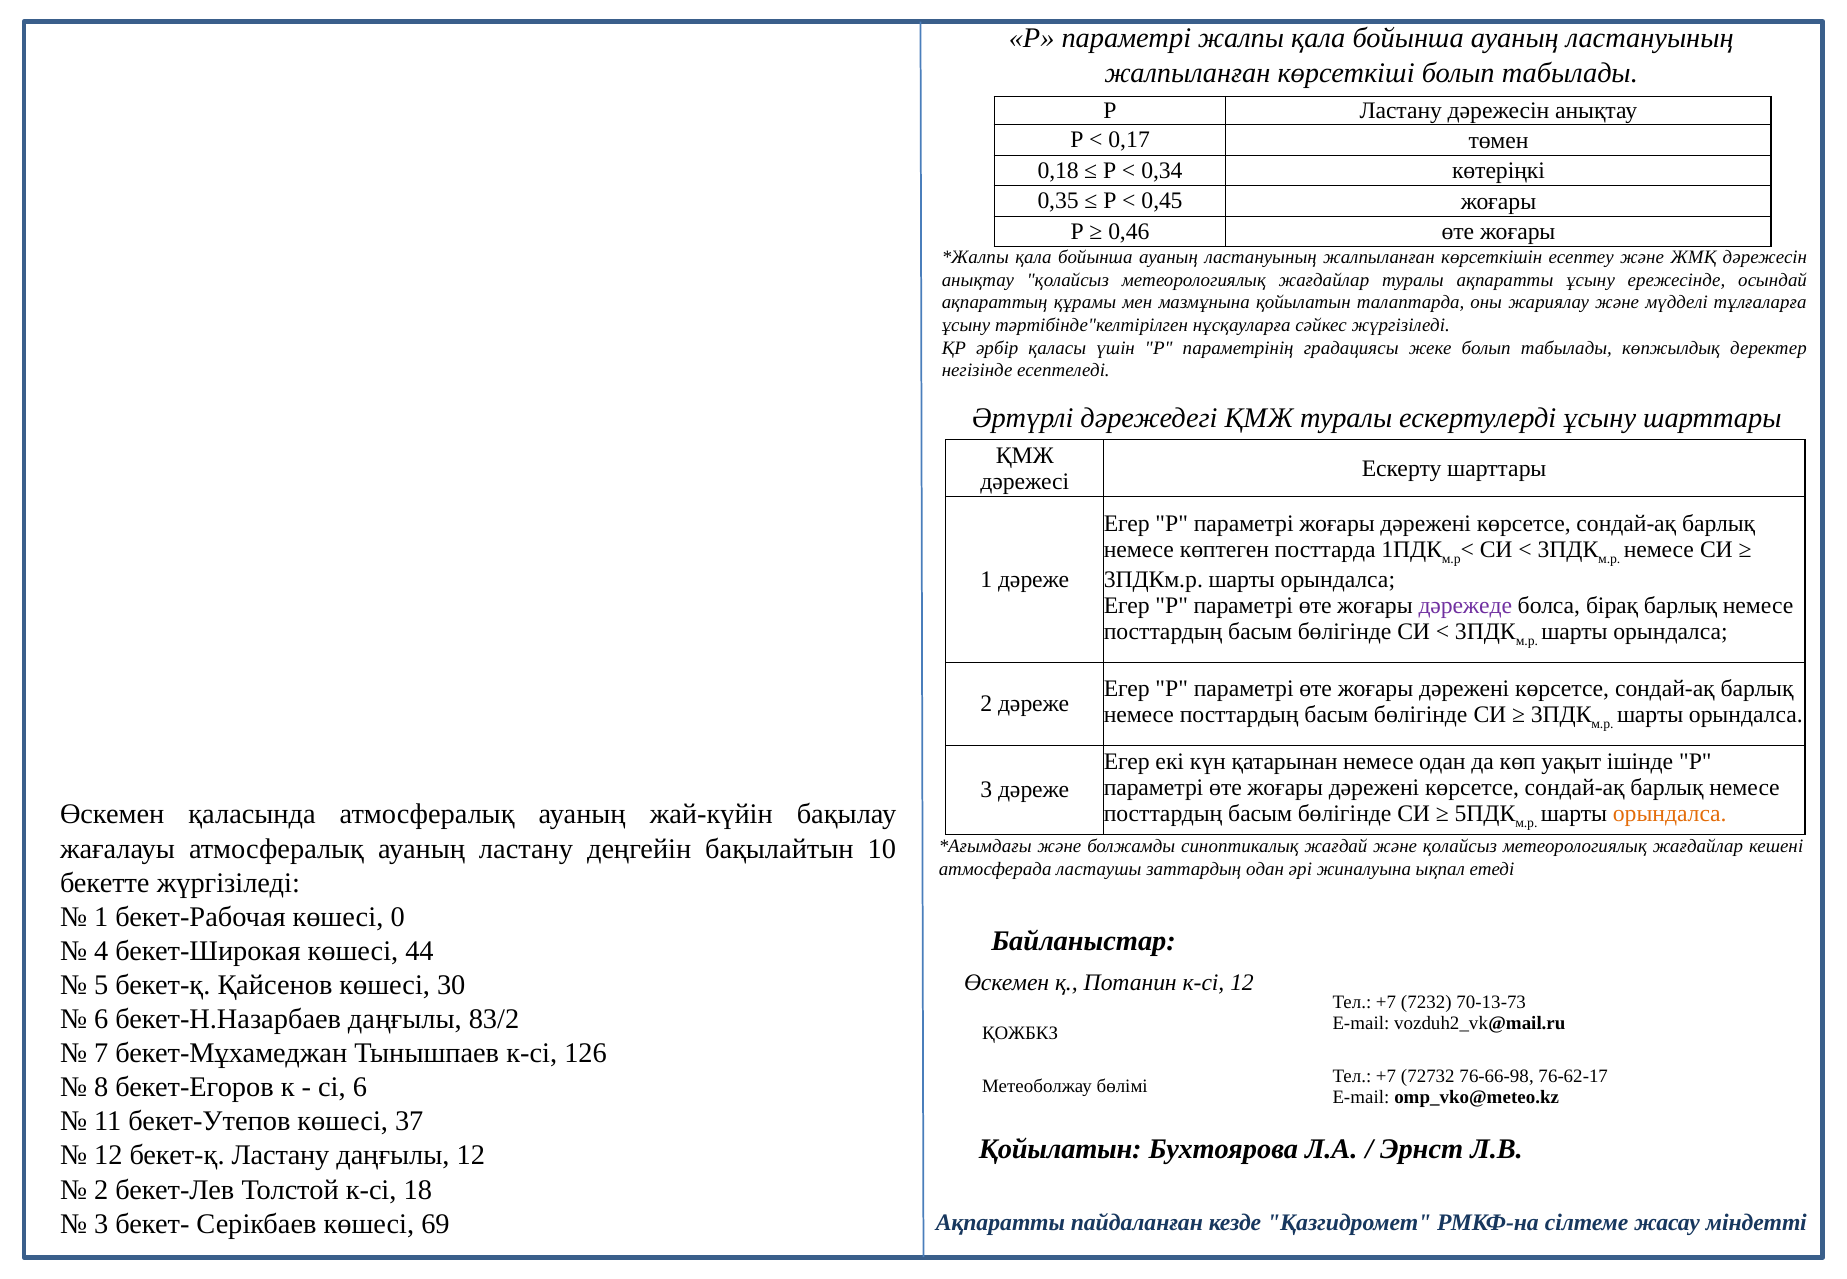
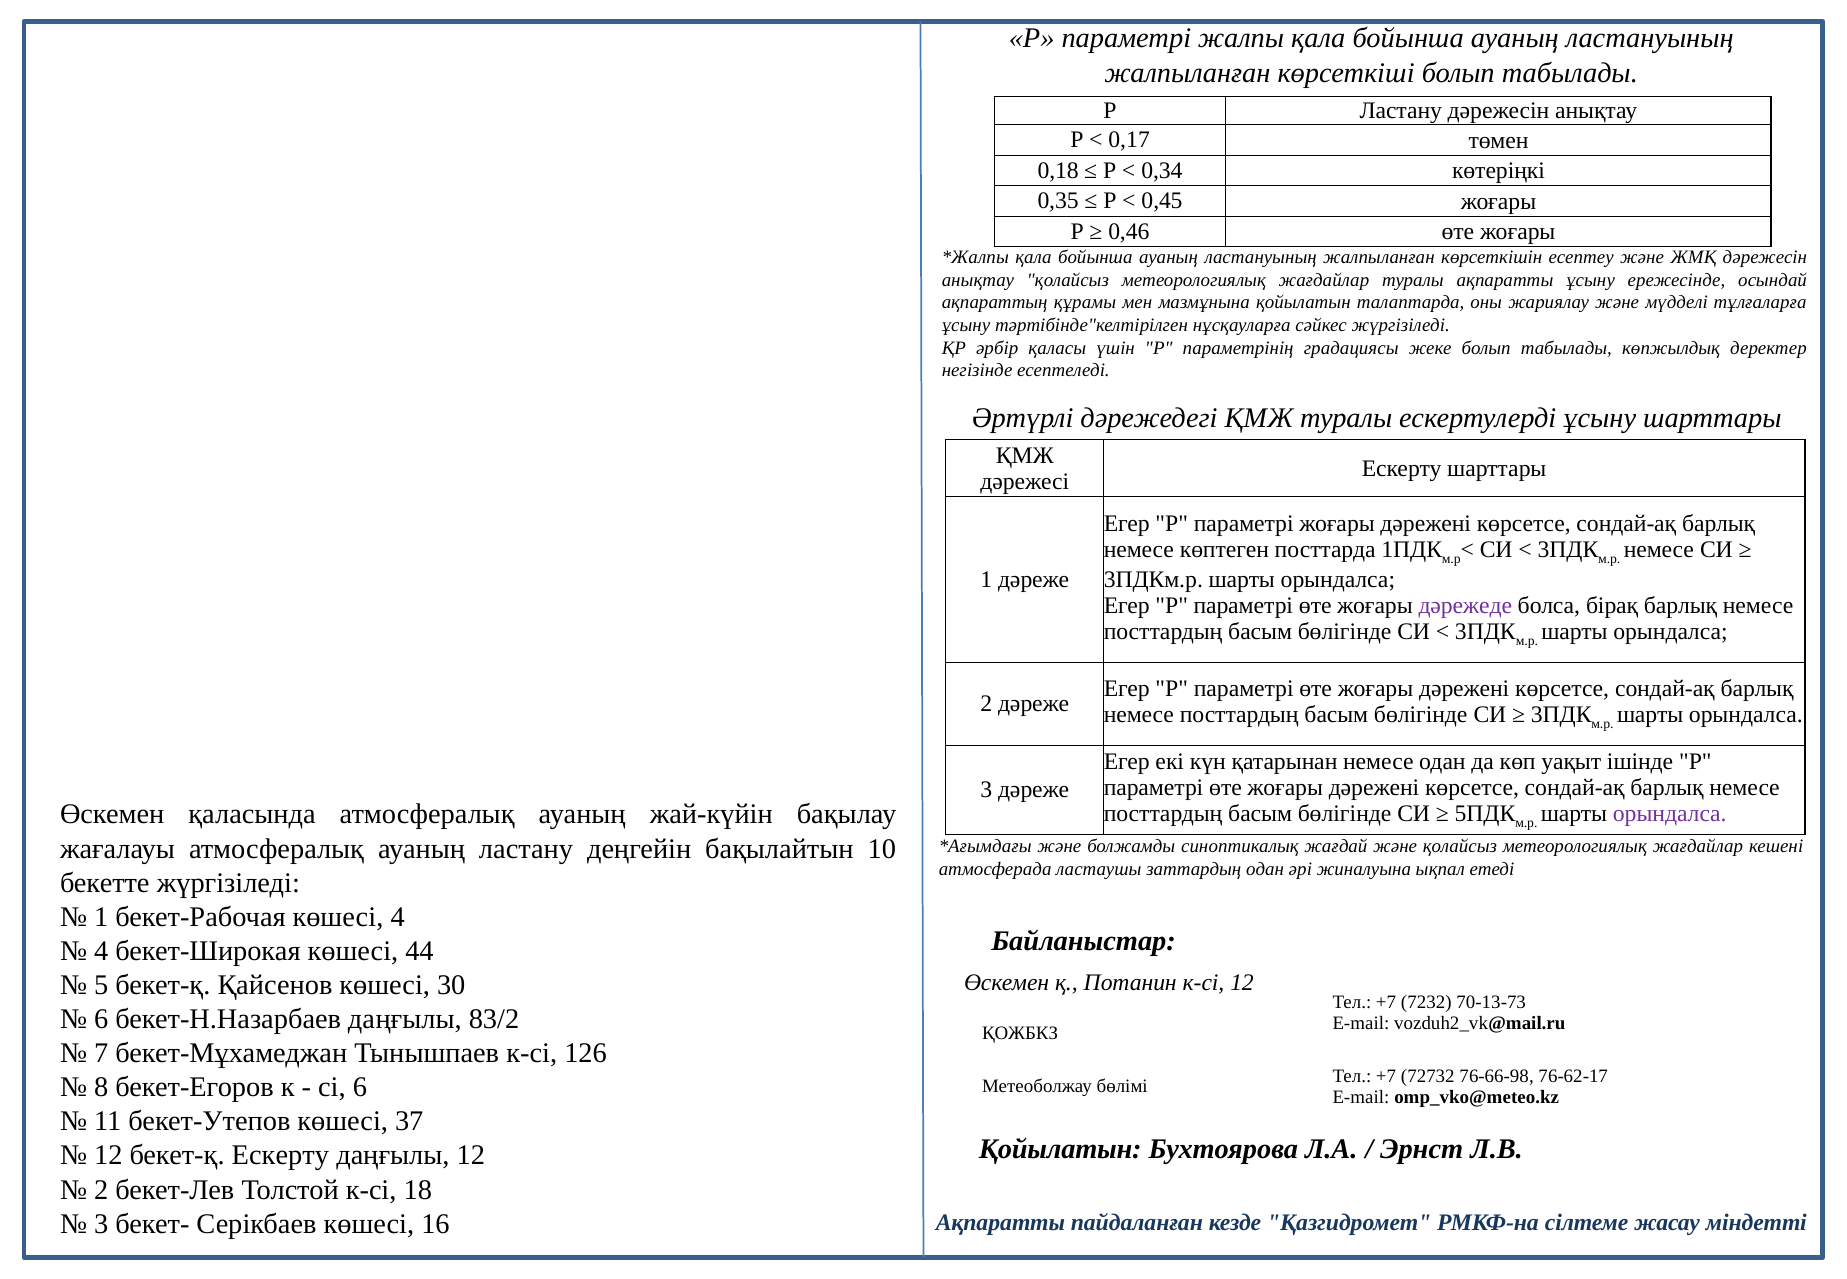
орындалса colour: orange -> purple (1670, 814)
көшесі 0: 0 -> 4 (398, 917)
бекет-қ Ластану: Ластану -> Ескерту (280, 1155)
69: 69 -> 16 (435, 1224)
